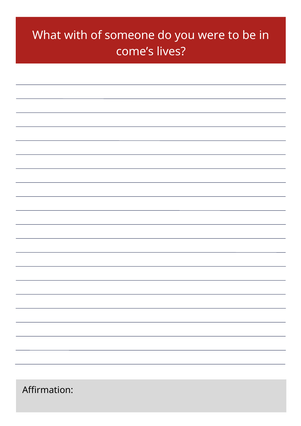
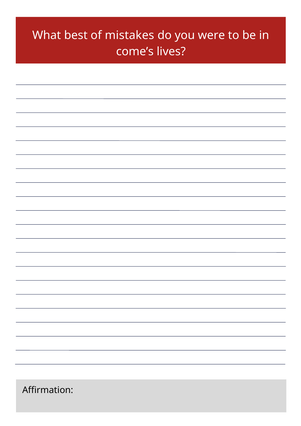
with: with -> best (76, 35)
someone: someone -> mistakes (130, 35)
